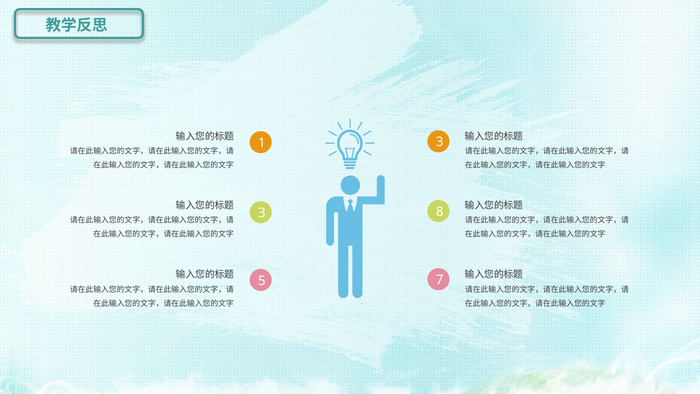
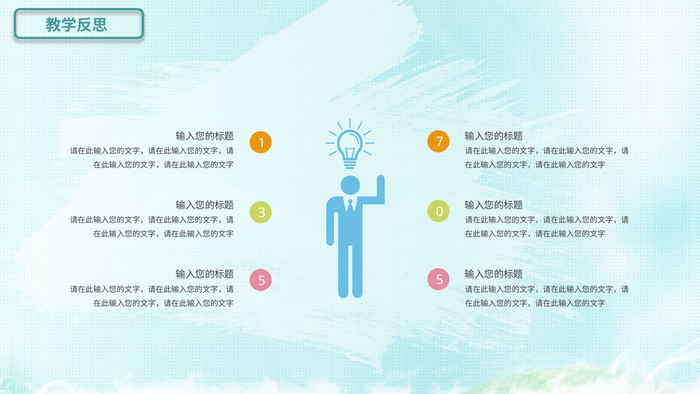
1 3: 3 -> 7 (440, 142)
8: 8 -> 0 (440, 212)
5 7: 7 -> 5 (440, 280)
